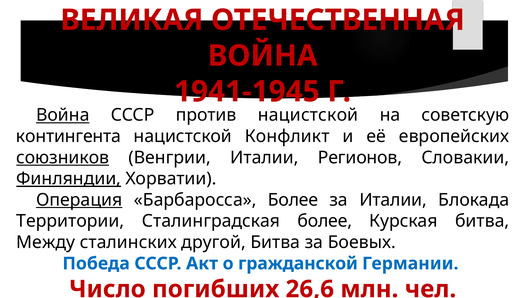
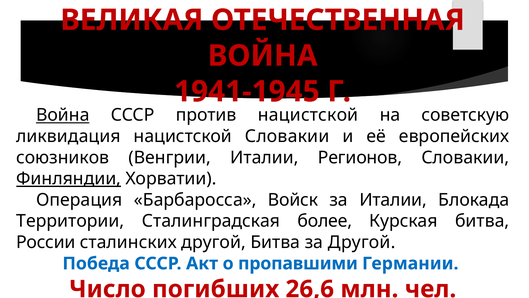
контингента: контингента -> ликвидация (68, 136)
нацистской Конфликт: Конфликт -> Словакии (287, 136)
союзников underline: present -> none (63, 157)
Операция underline: present -> none (79, 200)
Барбаросса Более: Более -> Войск (293, 200)
Между: Между -> России (46, 242)
за Боевых: Боевых -> Другой (362, 242)
гражданской: гражданской -> пропавшими (298, 263)
